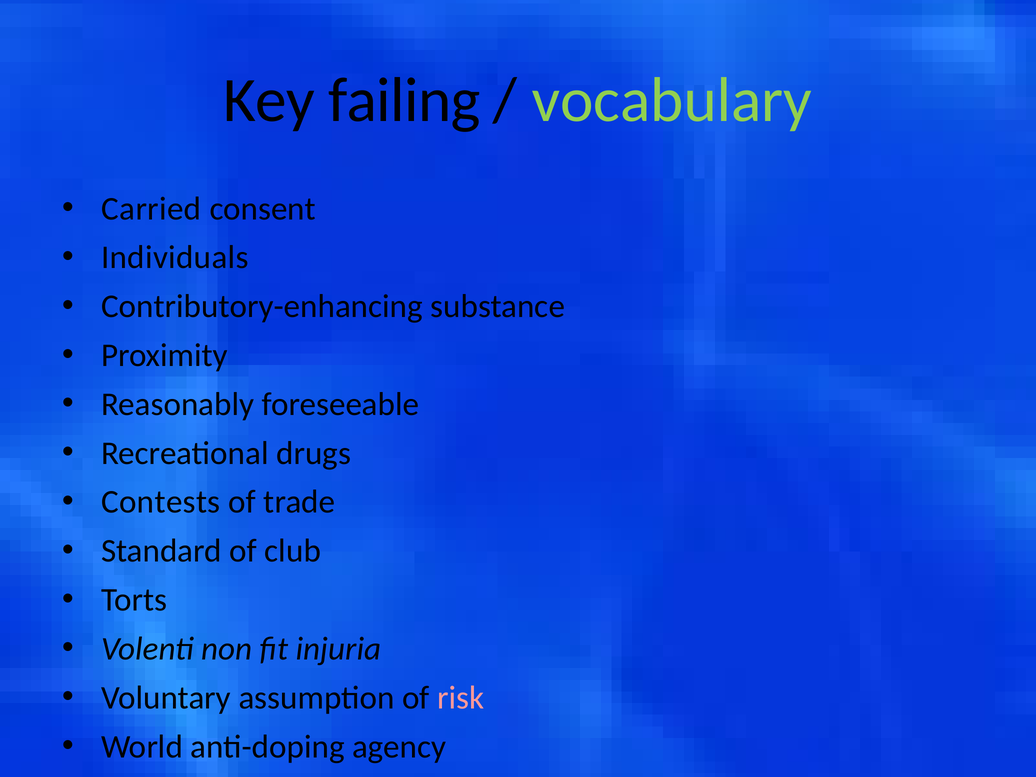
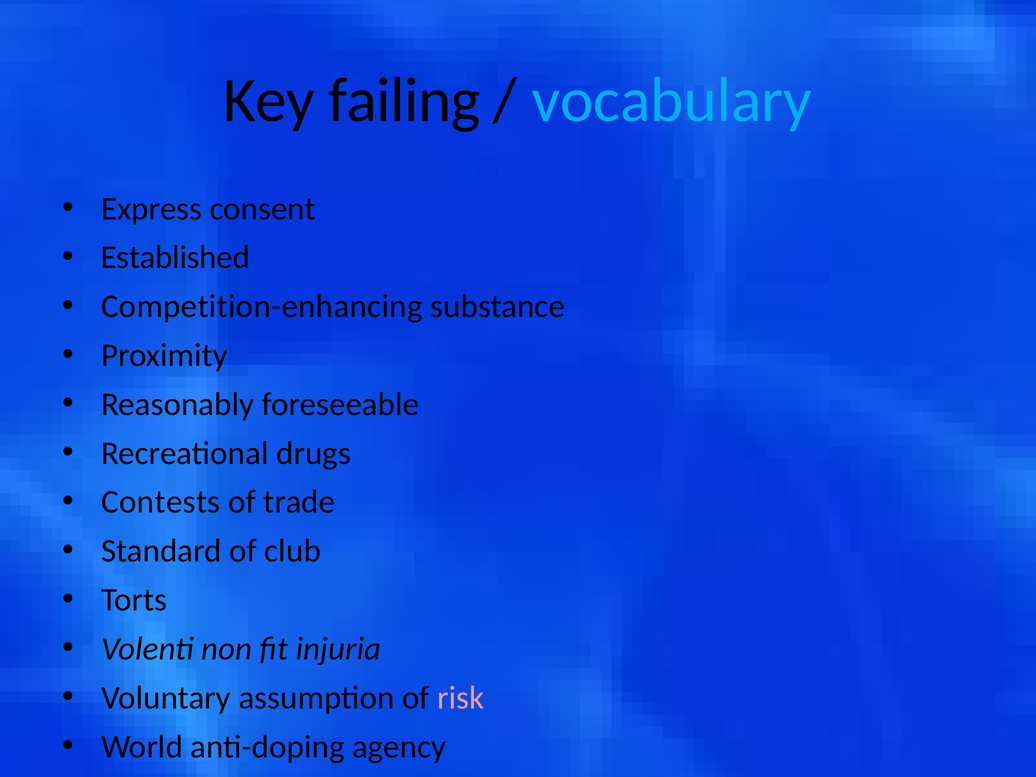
vocabulary colour: light green -> light blue (672, 100)
Carried: Carried -> Express (152, 209)
Individuals: Individuals -> Established (175, 258)
Contributory-enhancing: Contributory-enhancing -> Competition-enhancing (262, 306)
